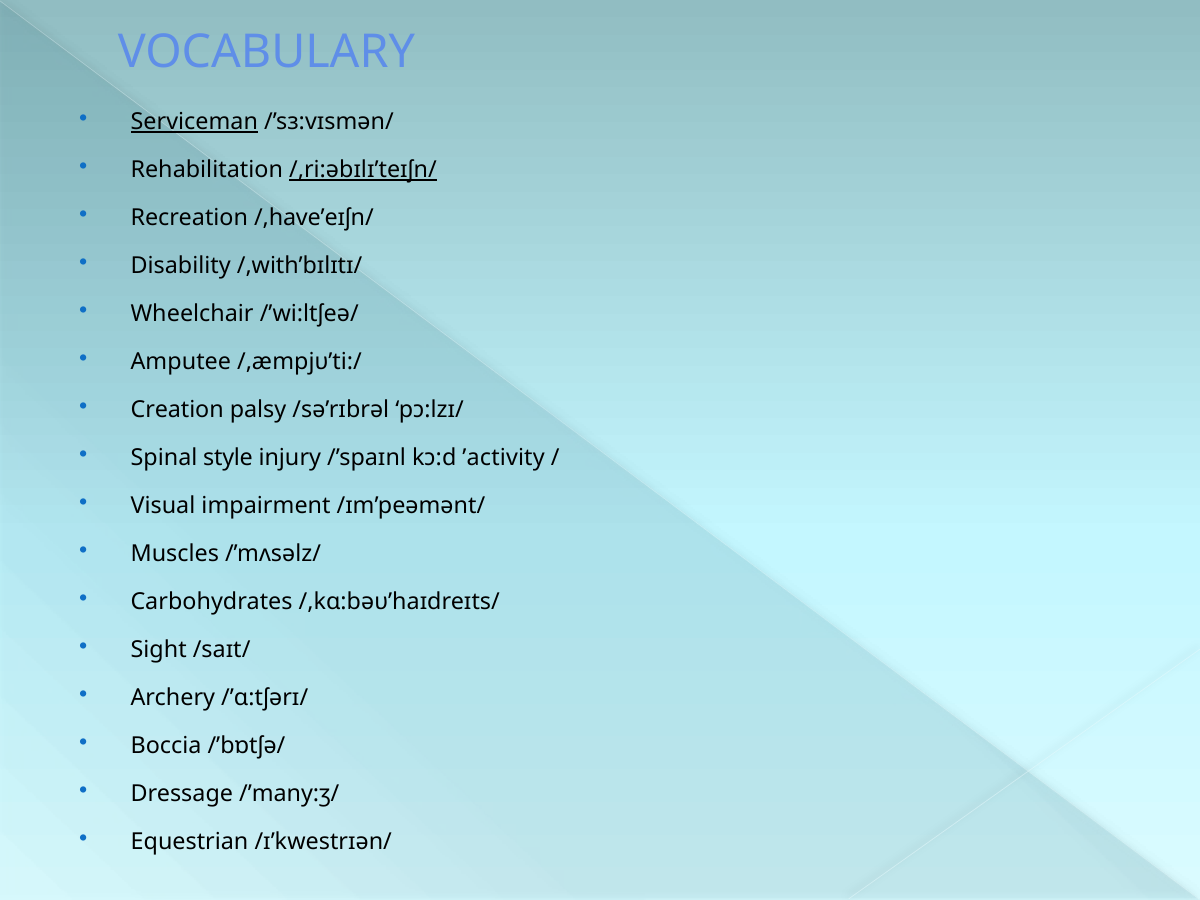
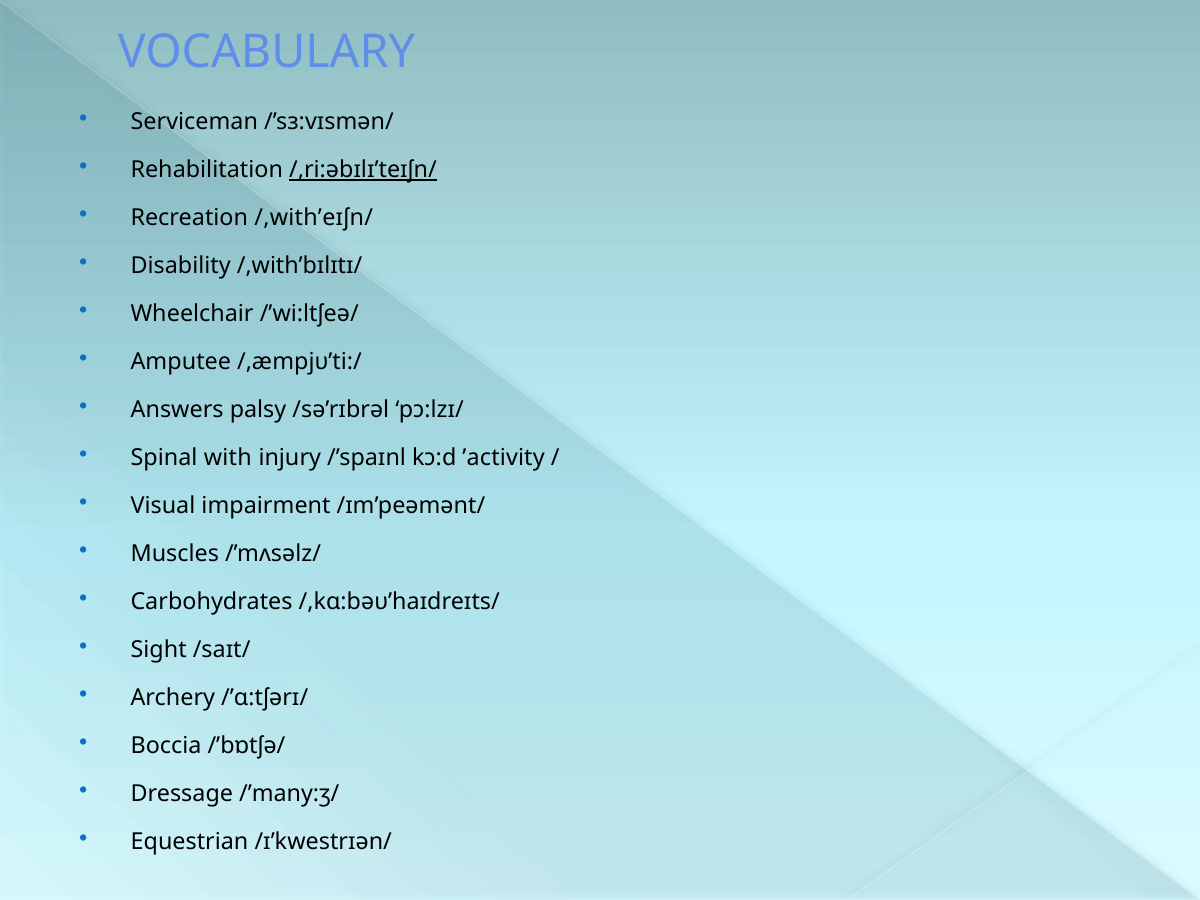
Serviceman underline: present -> none (194, 122)
/,have’eɪʃn/: /,have’eɪʃn/ -> /,with’eɪʃn/ (314, 218)
Creation: Creation -> Answers (177, 410)
style: style -> with (228, 458)
